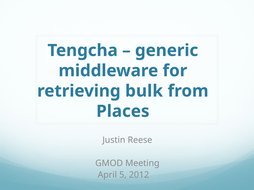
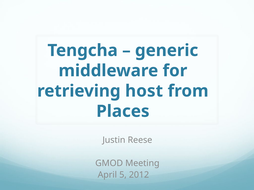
bulk: bulk -> host (144, 91)
